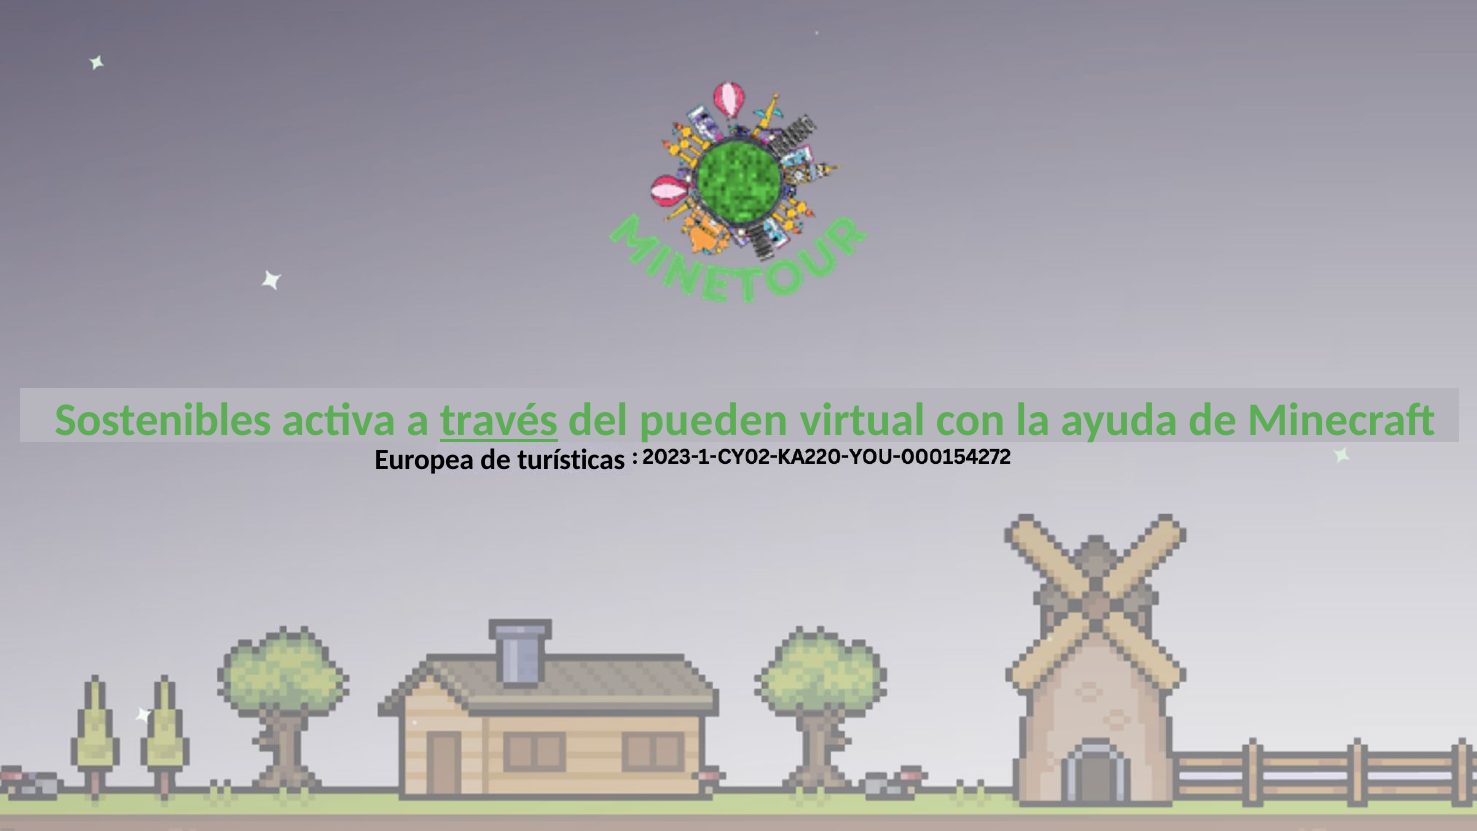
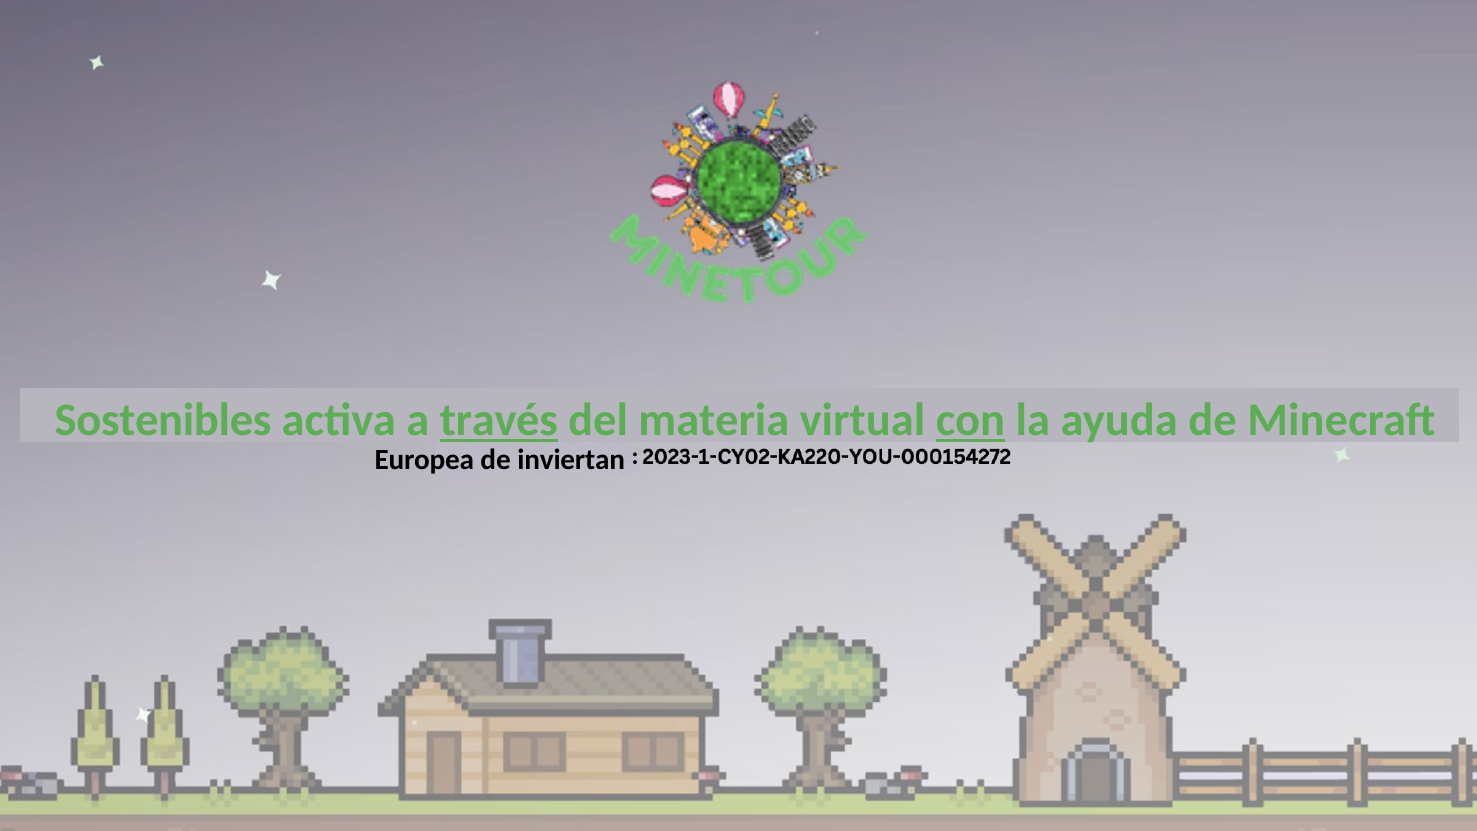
pueden: pueden -> materia (714, 420)
con underline: none -> present (970, 420)
turísticas: turísticas -> inviertan (571, 460)
